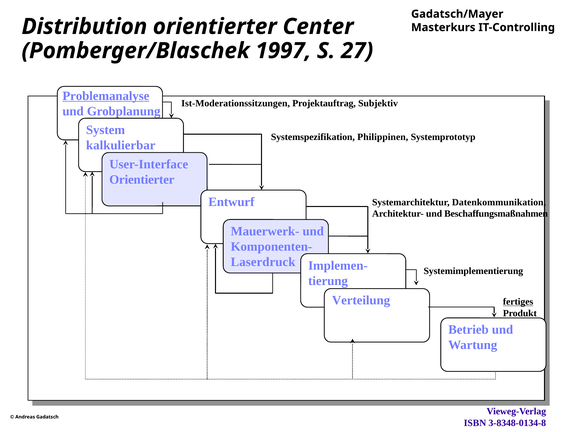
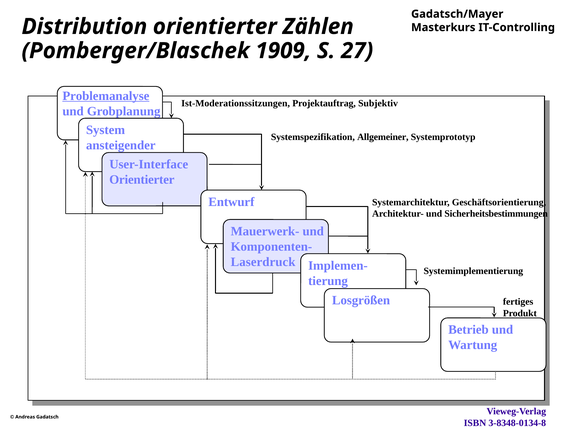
Center: Center -> Zählen (318, 27)
1997: 1997 -> 1909 (283, 51)
Philippinen: Philippinen -> Allgemeiner (383, 137)
kalkulierbar: kalkulierbar -> ansteigender (121, 145)
Datenkommunikation: Datenkommunikation -> Geschäftsorientierung (499, 202)
Beschaffungsmaßnahmen: Beschaffungsmaßnahmen -> Sicherheitsbestimmungen (496, 214)
Verteilung: Verteilung -> Losgrößen (361, 300)
fertiges underline: present -> none (518, 302)
